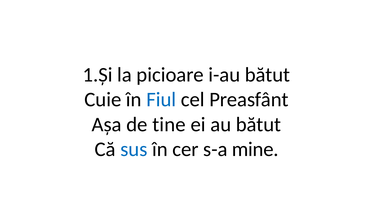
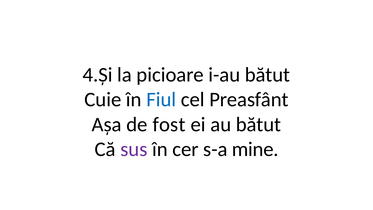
1.Și: 1.Și -> 4.Și (98, 75)
tine: tine -> fost (169, 124)
sus colour: blue -> purple (134, 149)
